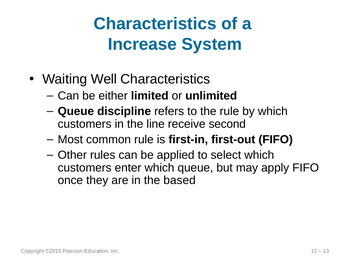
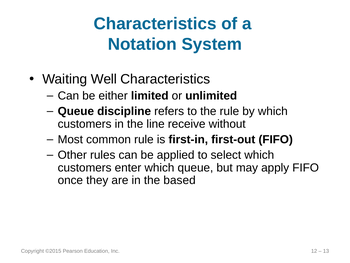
Increase: Increase -> Notation (142, 44)
second: second -> without (227, 124)
